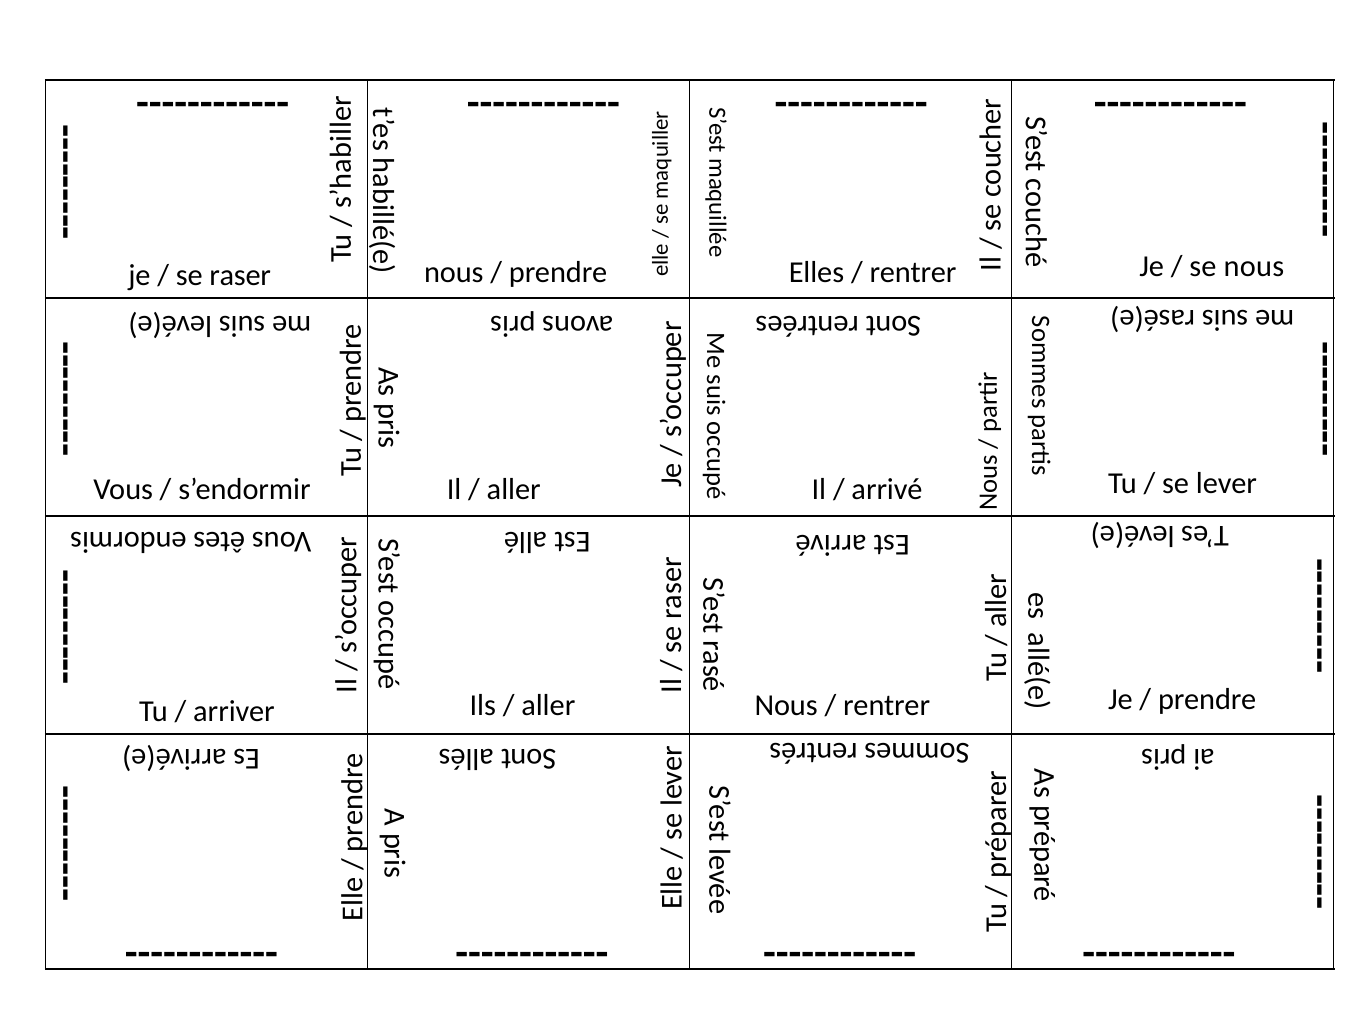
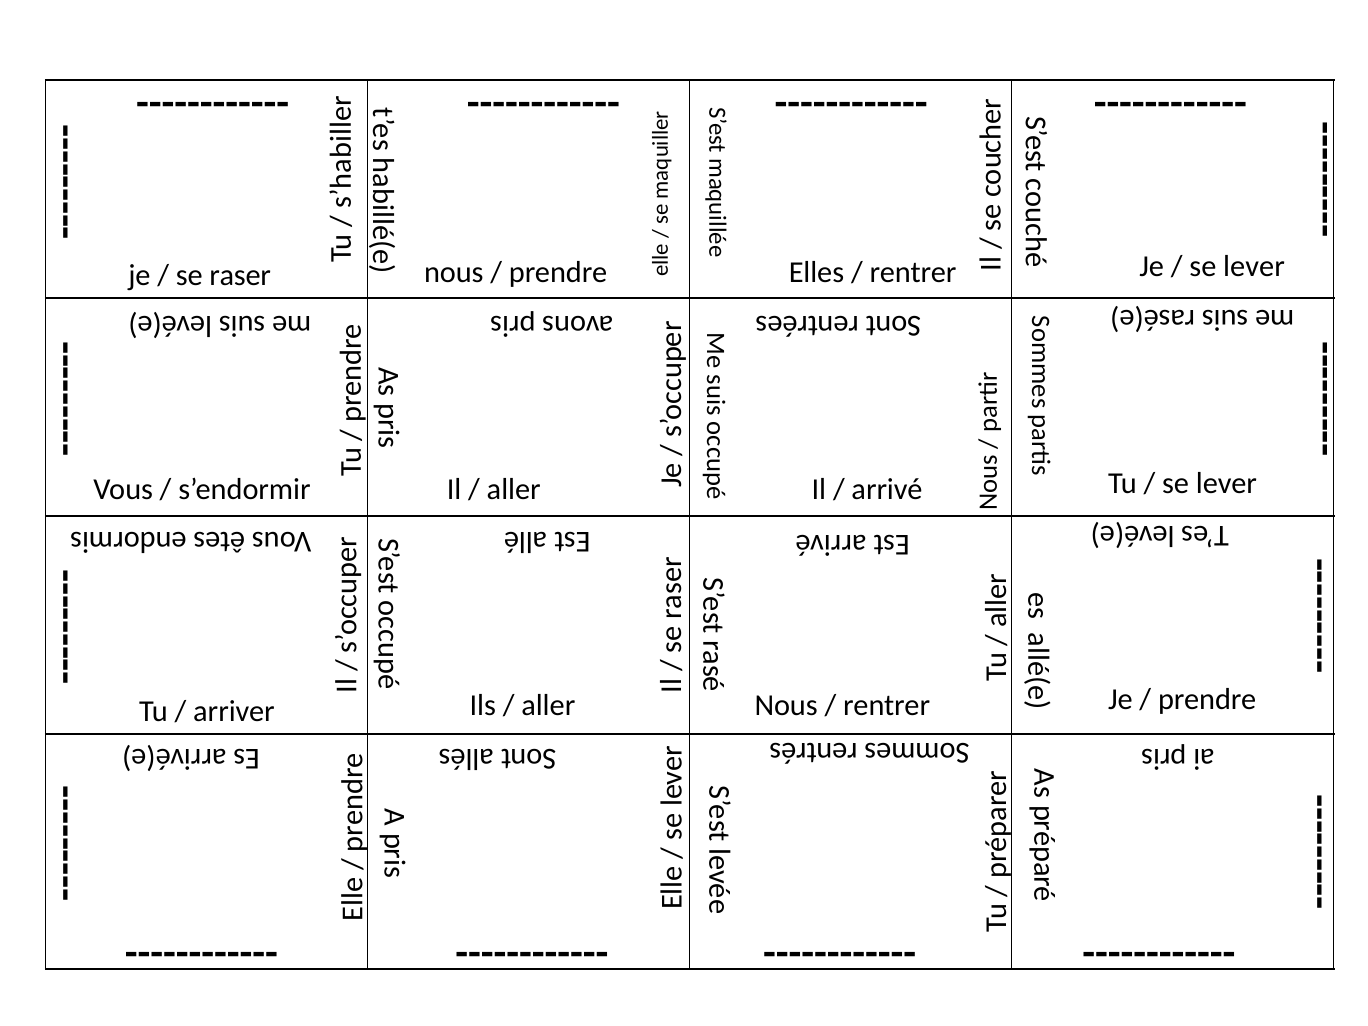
nous: nous -> lever (1254, 267)
